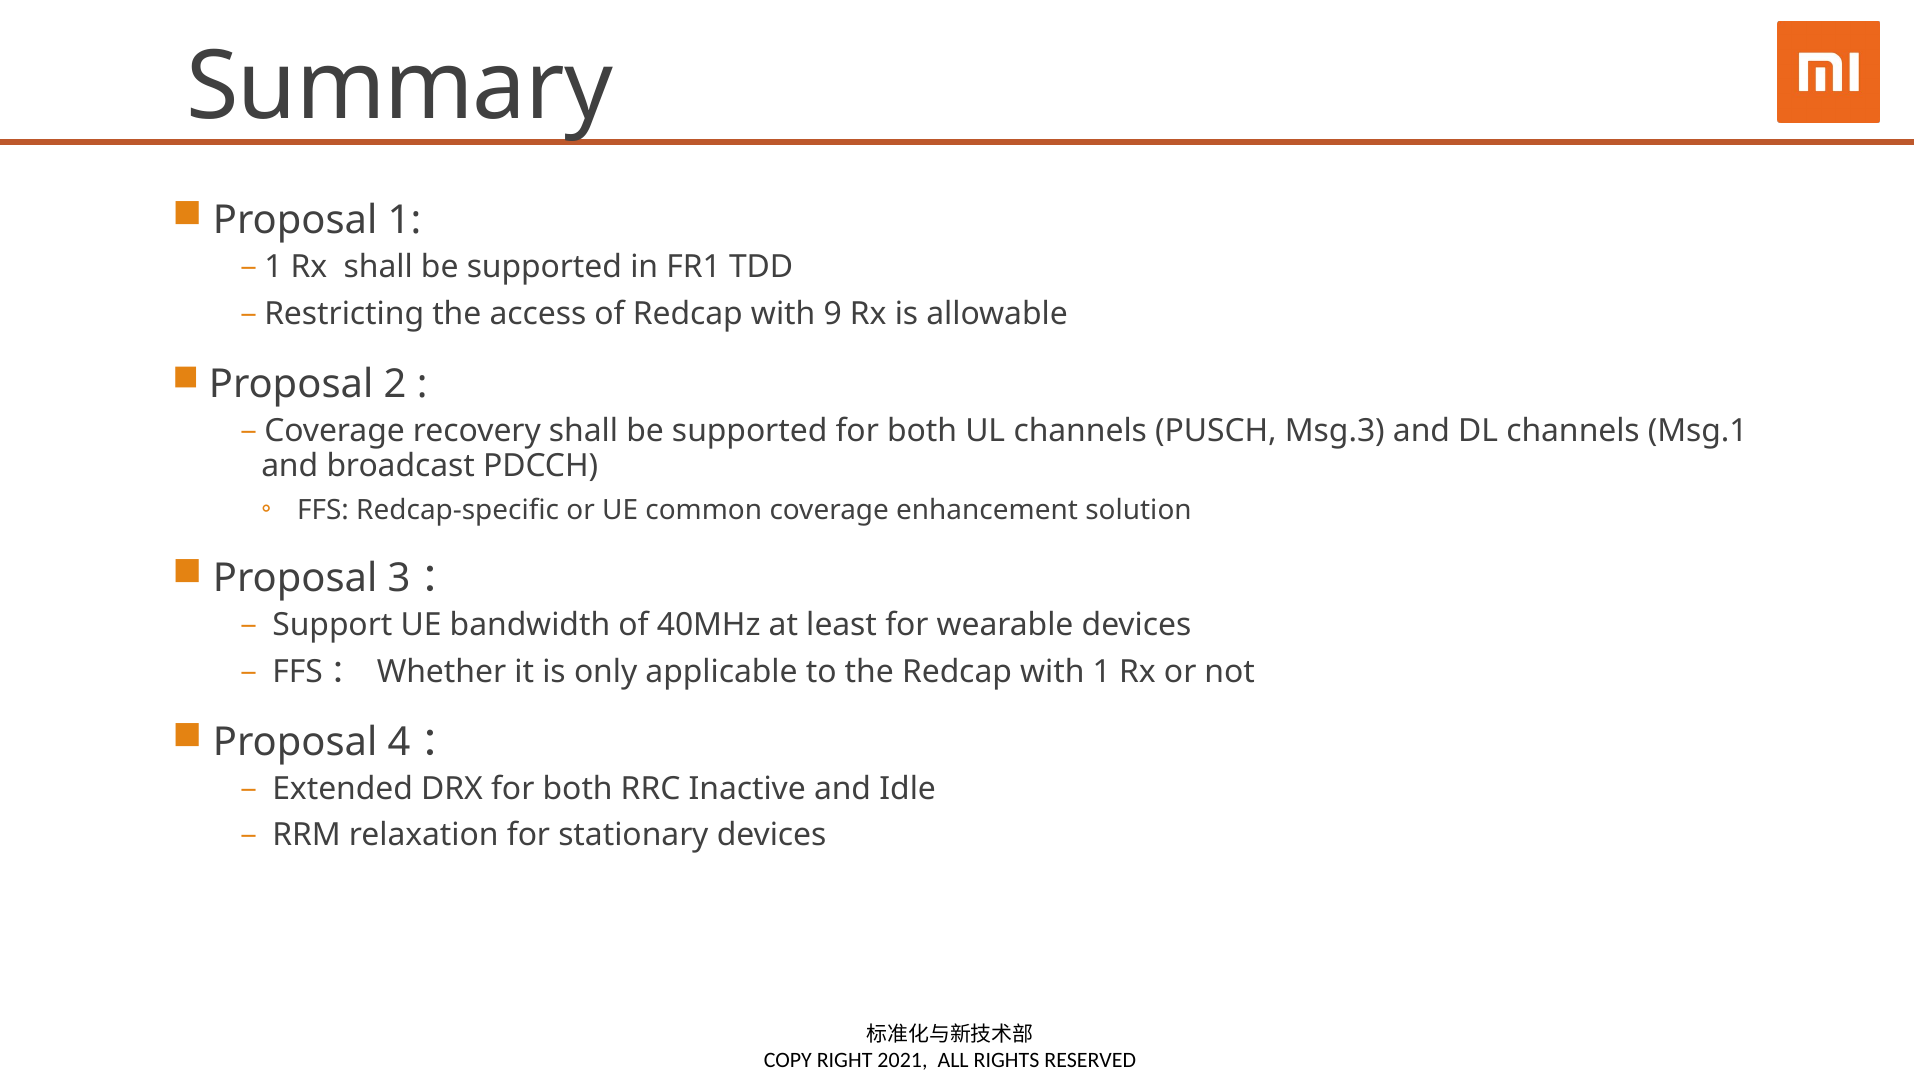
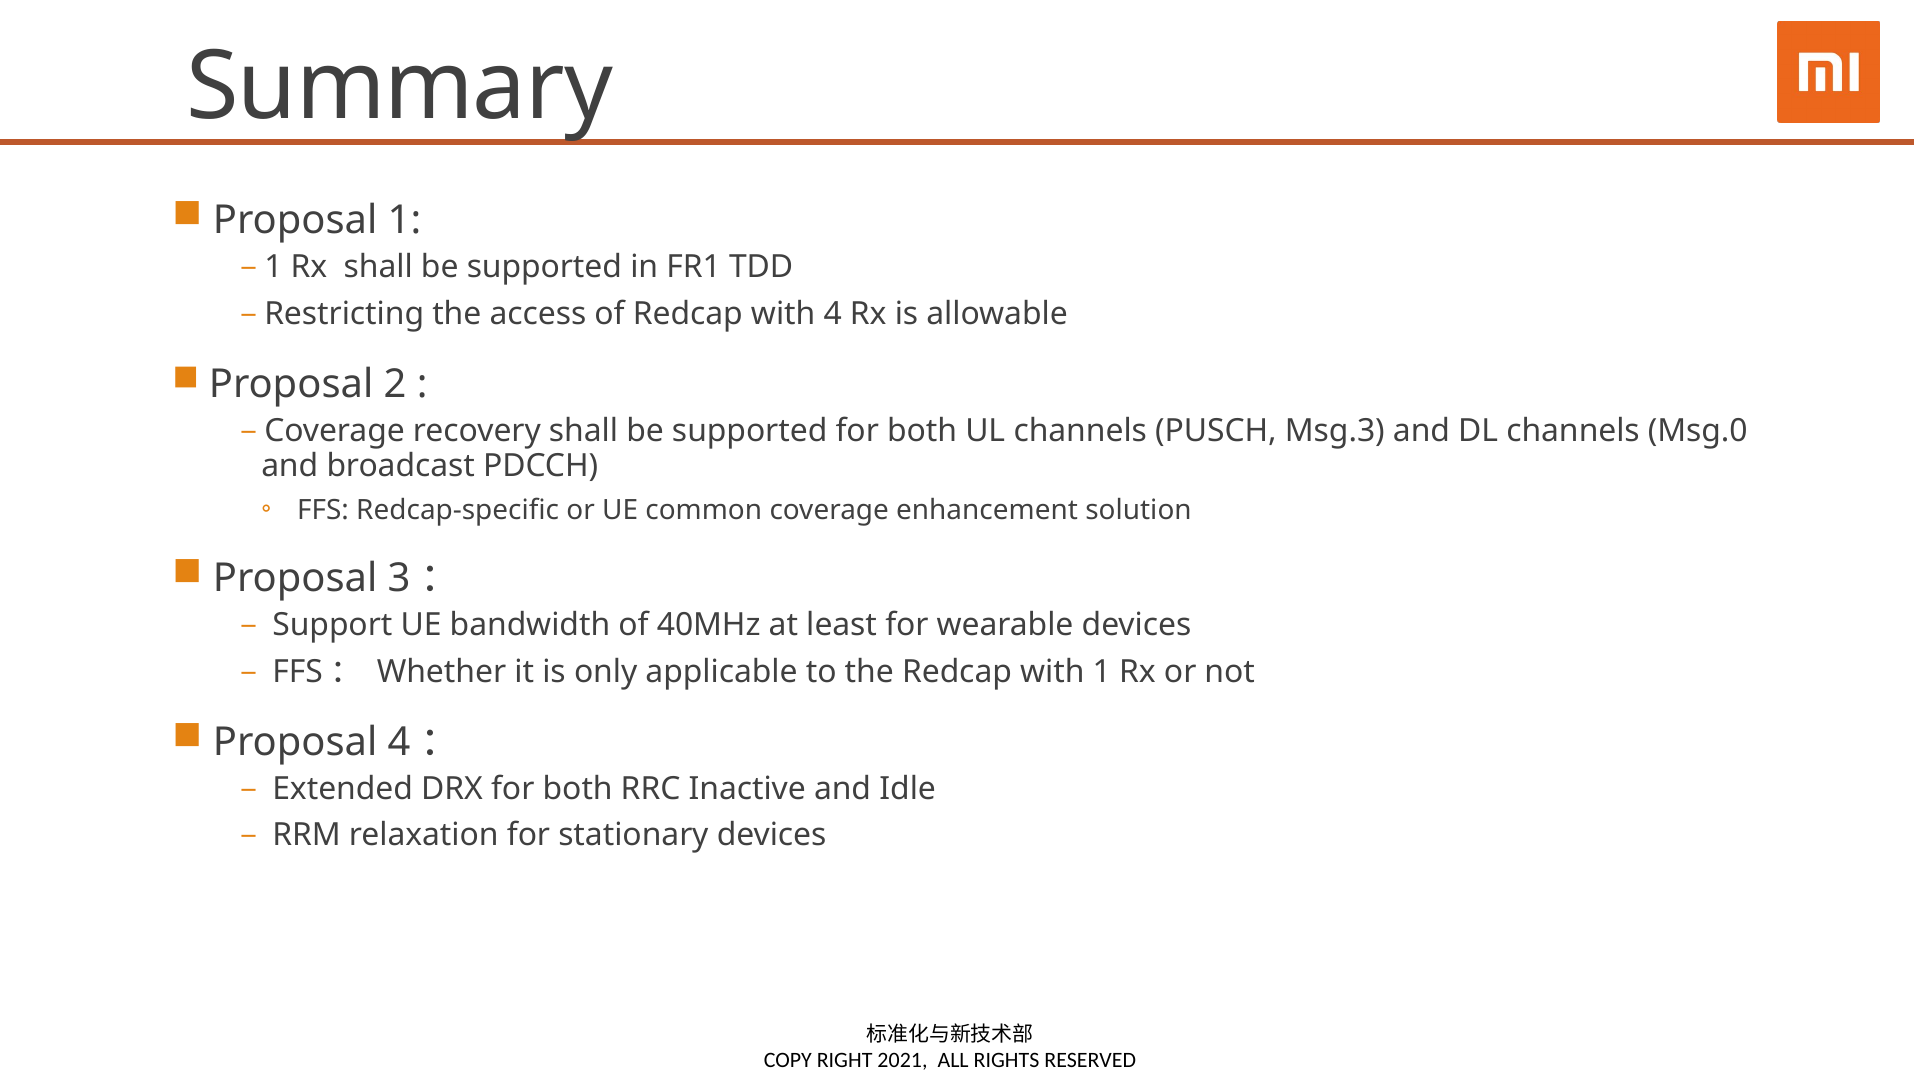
with 9: 9 -> 4 (833, 314)
Msg.1: Msg.1 -> Msg.0 (1698, 431)
